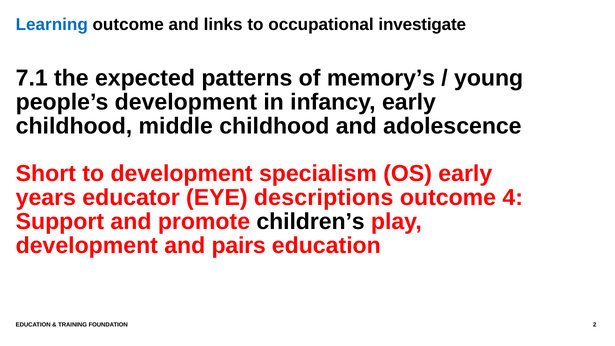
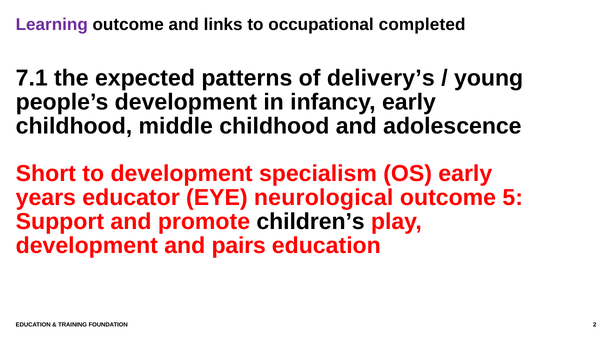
Learning colour: blue -> purple (52, 25)
investigate: investigate -> completed (422, 25)
memory’s: memory’s -> delivery’s (381, 78)
descriptions: descriptions -> neurological (324, 198)
4: 4 -> 5 (513, 198)
